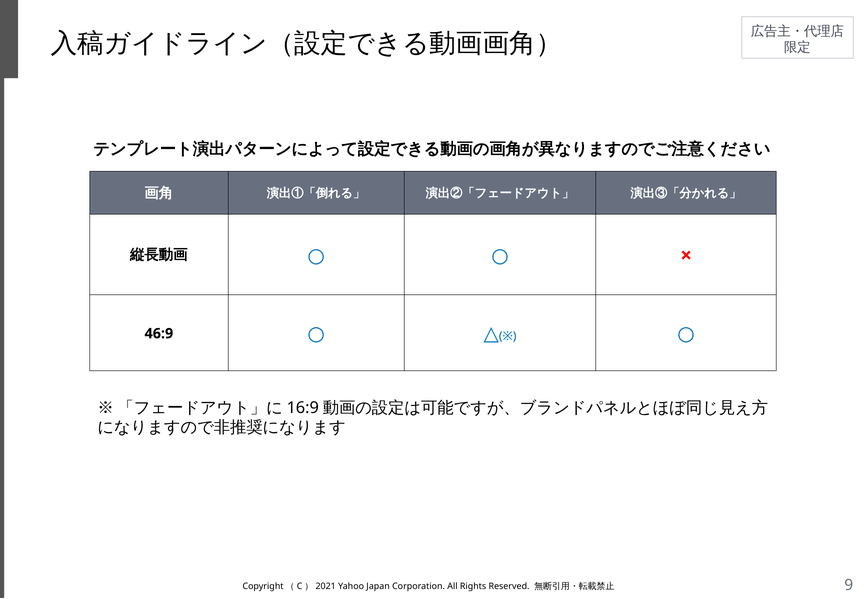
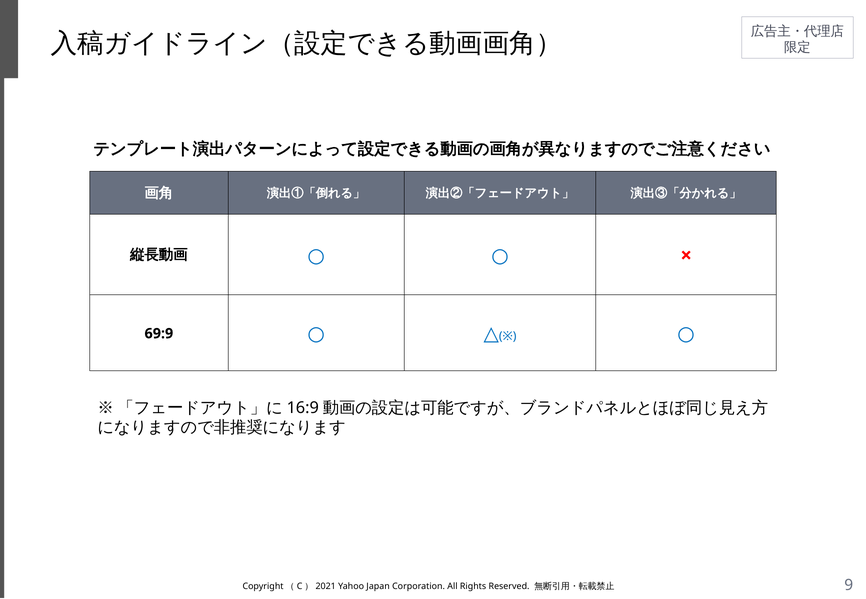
46:9: 46:9 -> 69:9 (159, 334)
